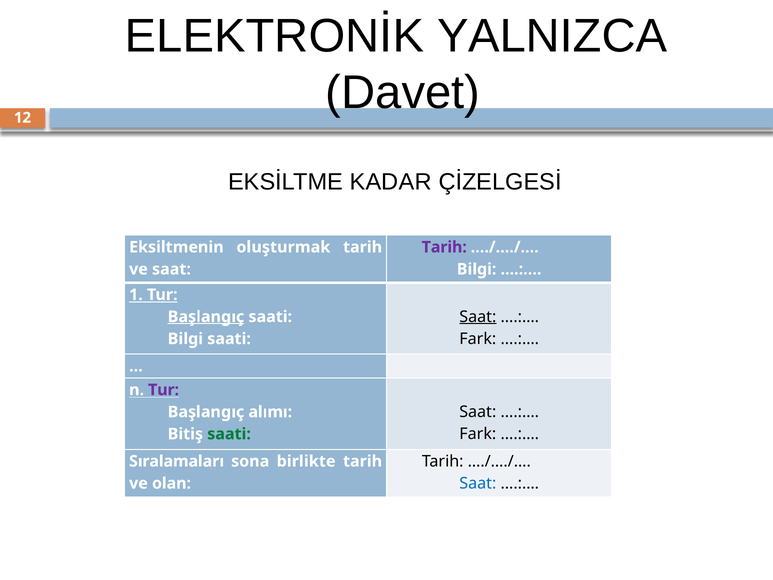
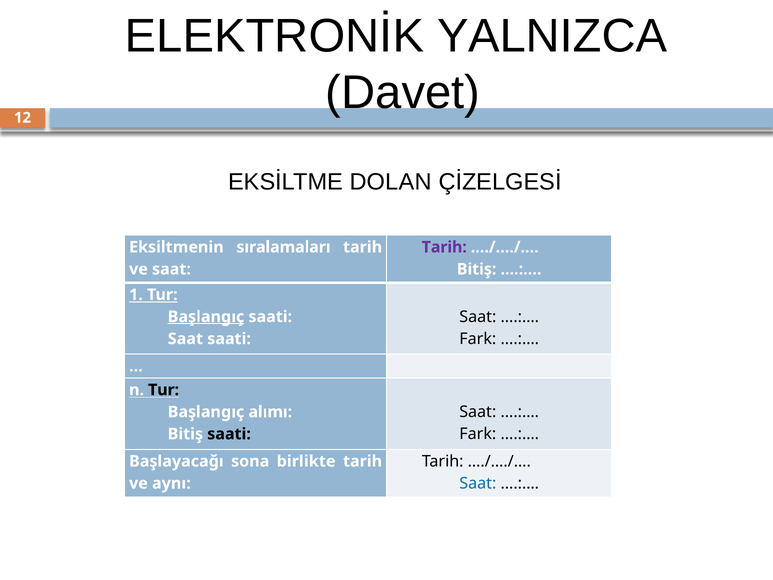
KADAR: KADAR -> DOLAN (391, 182)
oluşturmak: oluşturmak -> sıralamaları (283, 247)
Bilgi: Bilgi -> Bitiş (477, 269)
Saat underline: present -> none (478, 317)
Bilgi: Bilgi -> Saat (185, 339)
Tur colour: purple -> black (164, 390)
saati colour: green -> black (229, 434)
Sıralamaları: Sıralamaları -> Başlayacağı (176, 461)
olan: olan -> aynı (171, 483)
